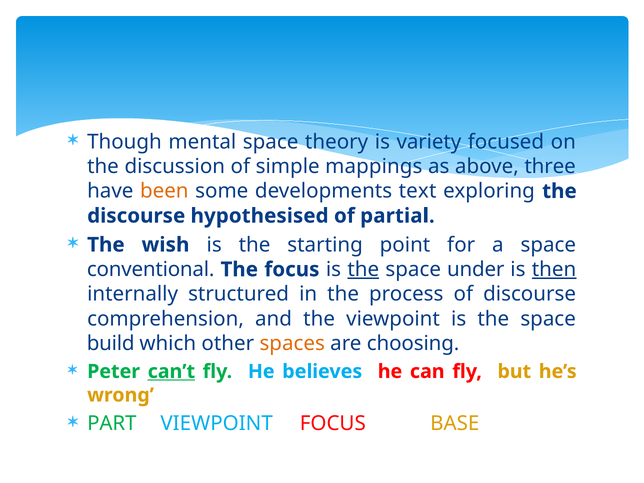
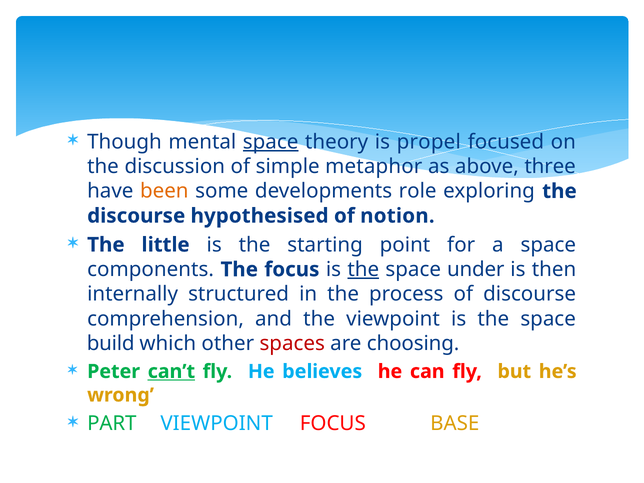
space underline: none -> present (271, 142)
variety: variety -> propel (429, 142)
mappings: mappings -> metaphor (374, 167)
text: text -> role (418, 191)
partial: partial -> notion (397, 216)
wish: wish -> little (166, 245)
conventional: conventional -> components (151, 269)
then underline: present -> none (554, 269)
spaces colour: orange -> red (292, 343)
